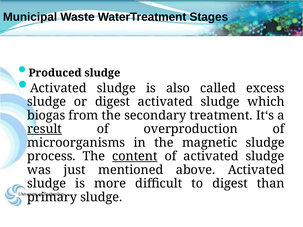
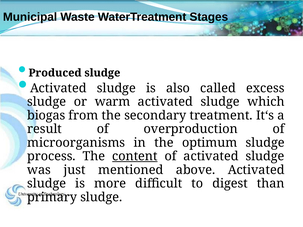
or digest: digest -> warm (113, 102)
result underline: present -> none (45, 129)
magnetic: magnetic -> optimum (210, 143)
